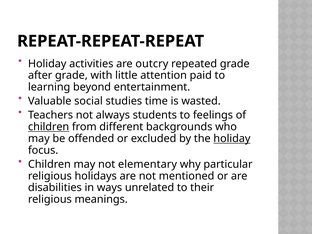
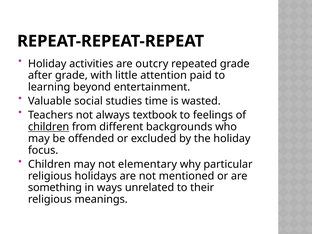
students: students -> textbook (155, 115)
holiday underline: present -> none (232, 139)
disabilities: disabilities -> something (55, 188)
